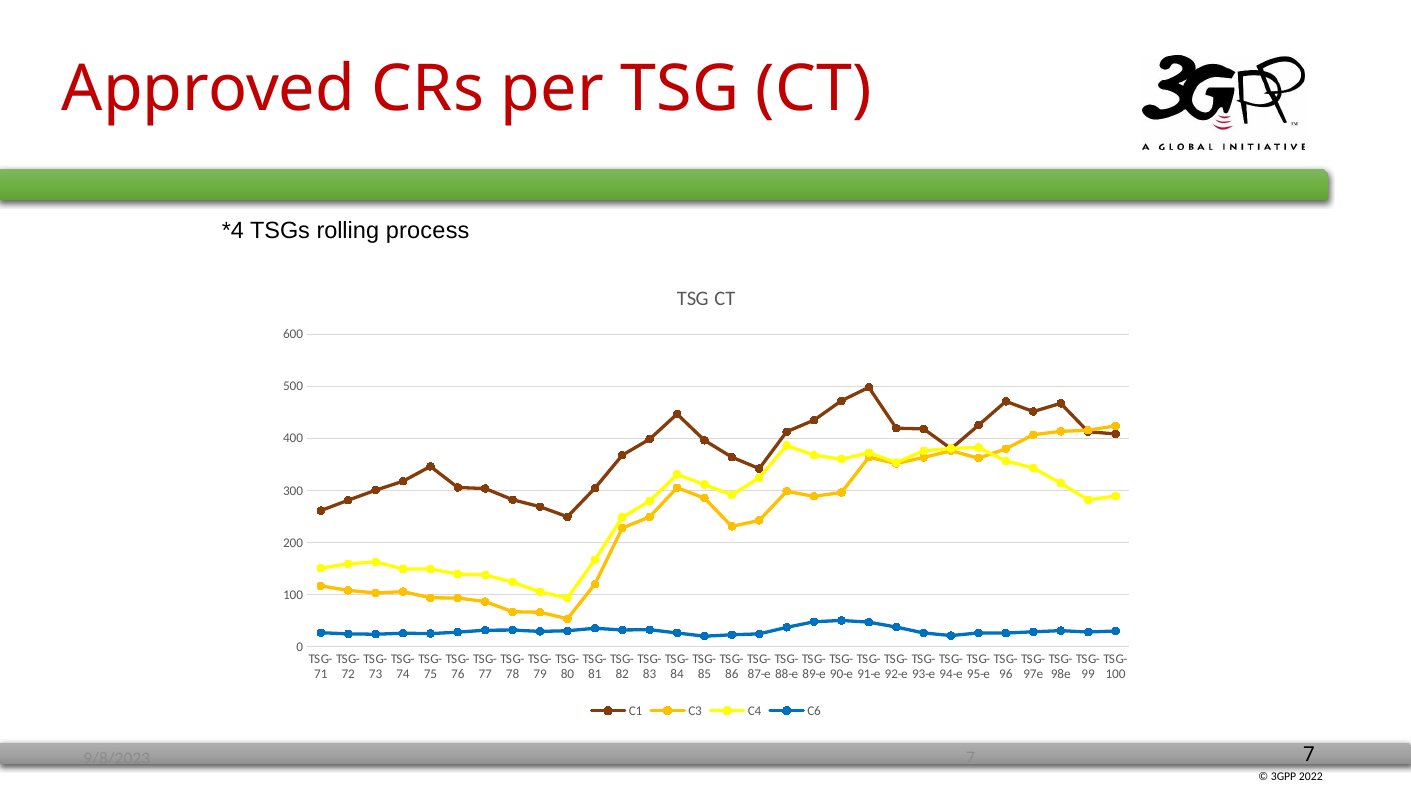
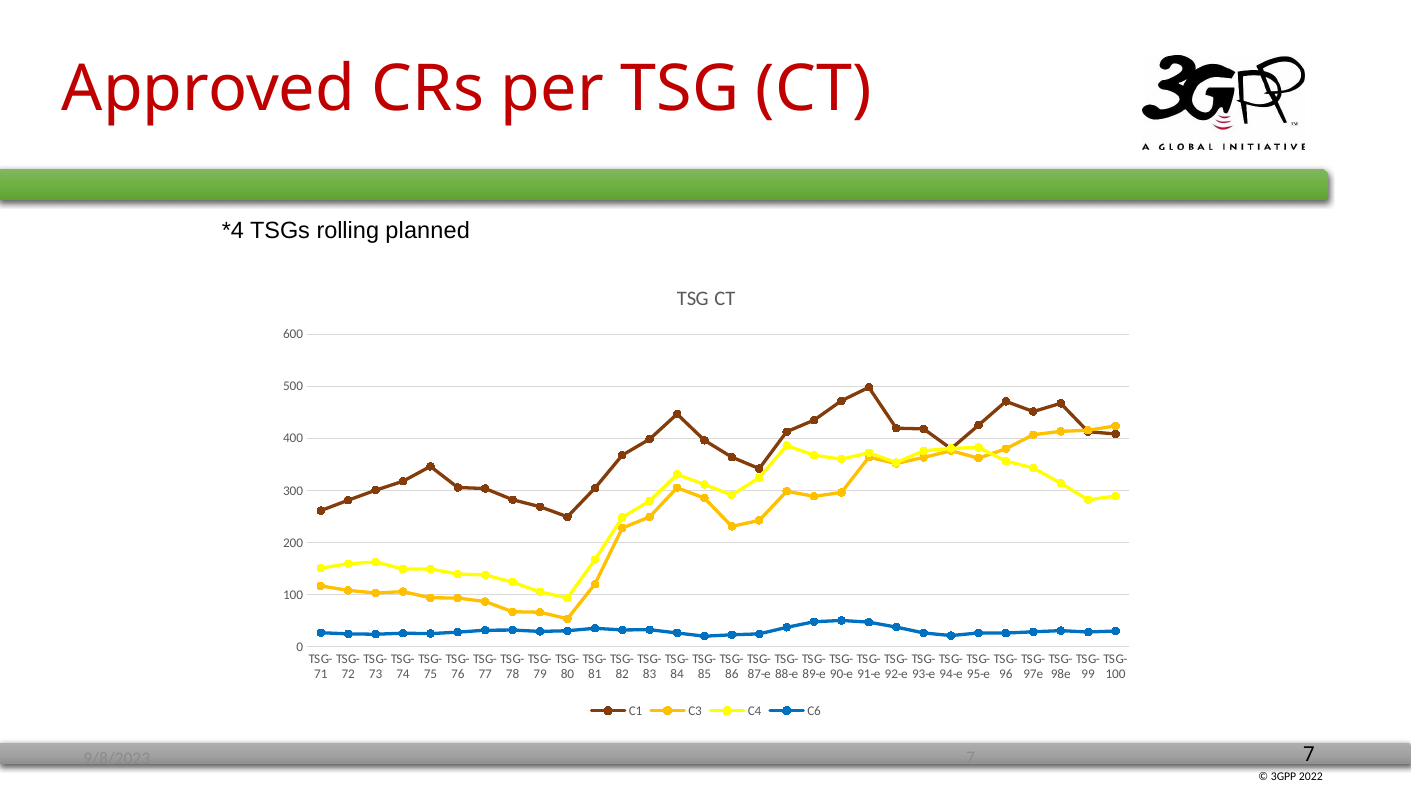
process: process -> planned (428, 230)
